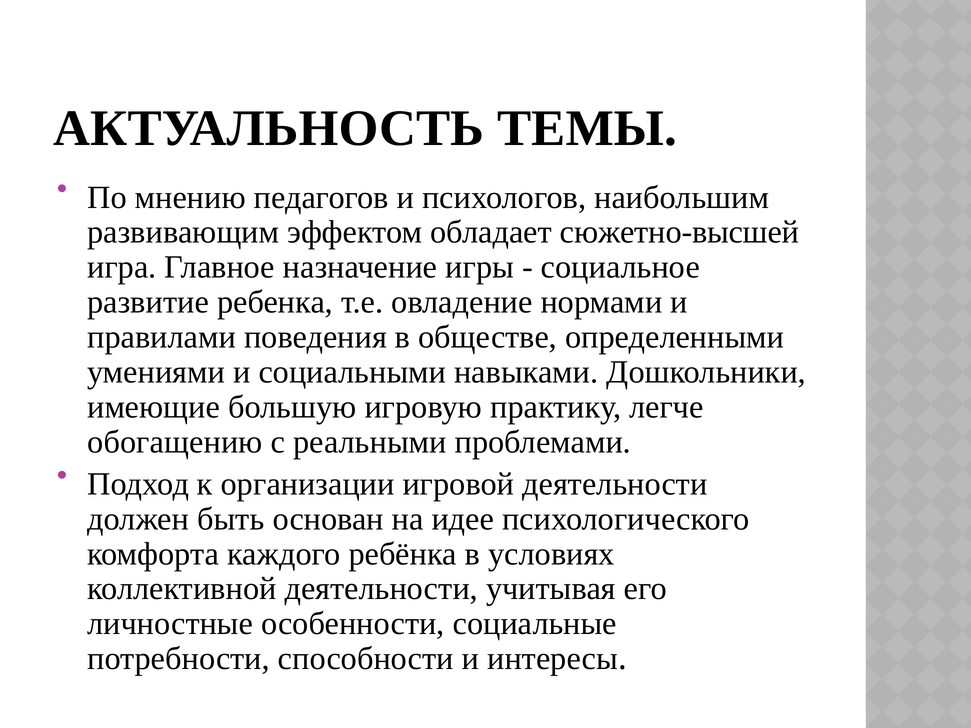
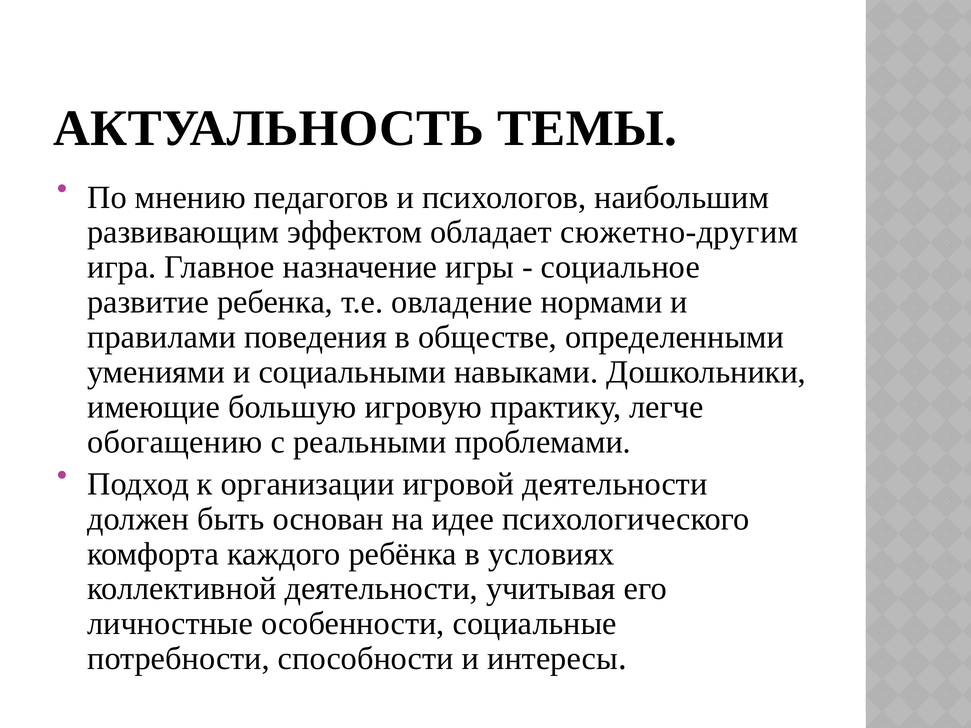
сюжетно-высшей: сюжетно-высшей -> сюжетно-другим (679, 232)
